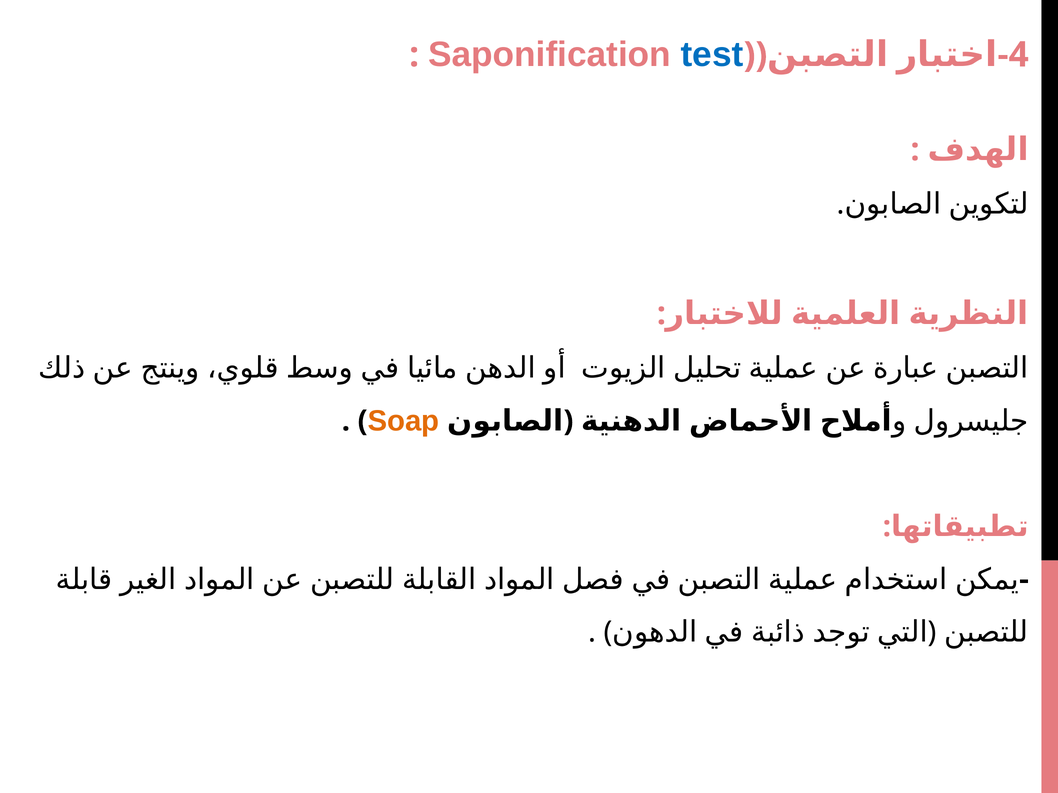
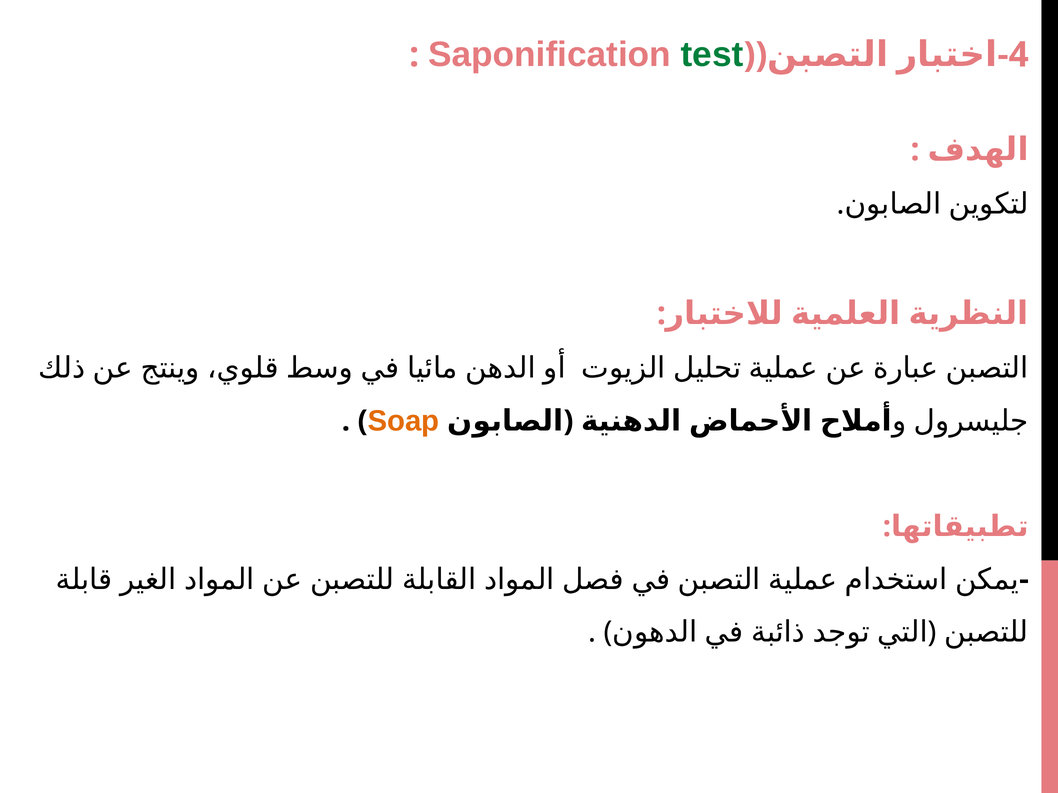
test colour: blue -> green (712, 55)
